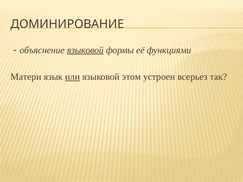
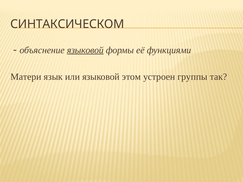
ДОМИНИРОВАНИЕ: ДОМИНИРОВАНИЕ -> СИНТАКСИЧЕСКОМ (67, 24)
или underline: present -> none (72, 77)
всерьез: всерьез -> группы (192, 77)
